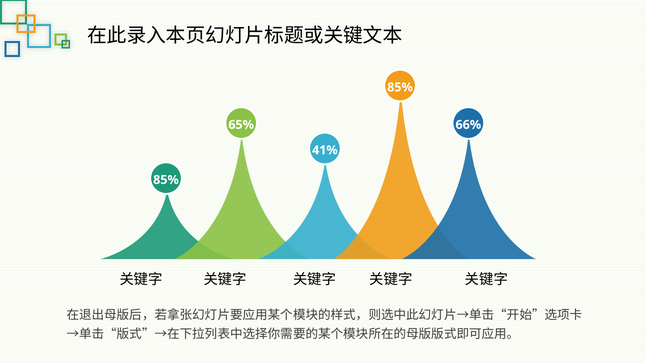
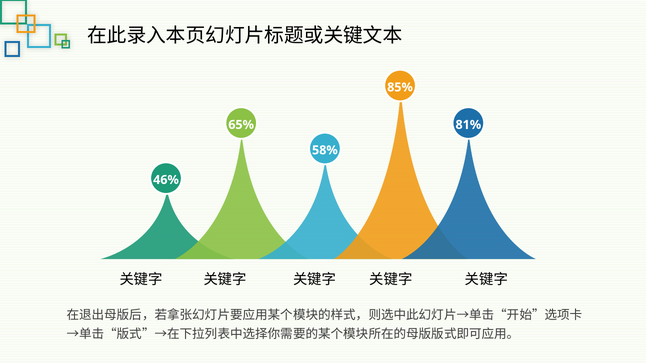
66%: 66% -> 81% (468, 125)
41%: 41% -> 58% (325, 150)
85%: 85% -> 46% (166, 180)
